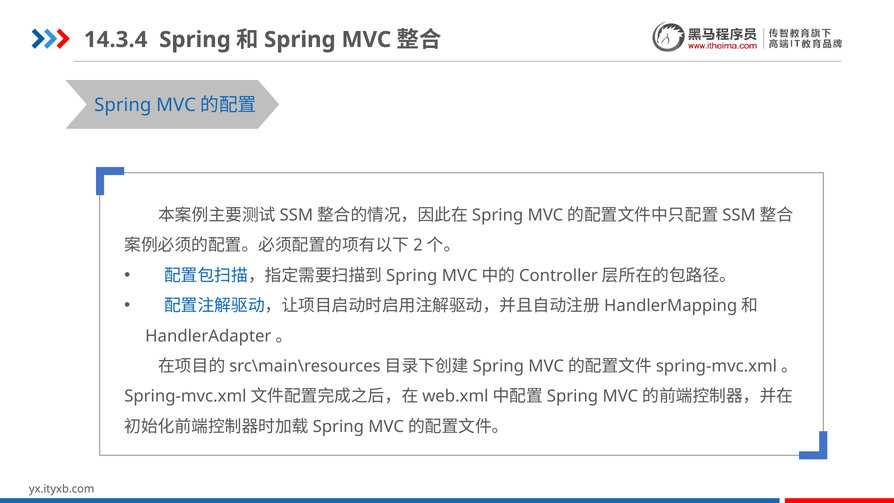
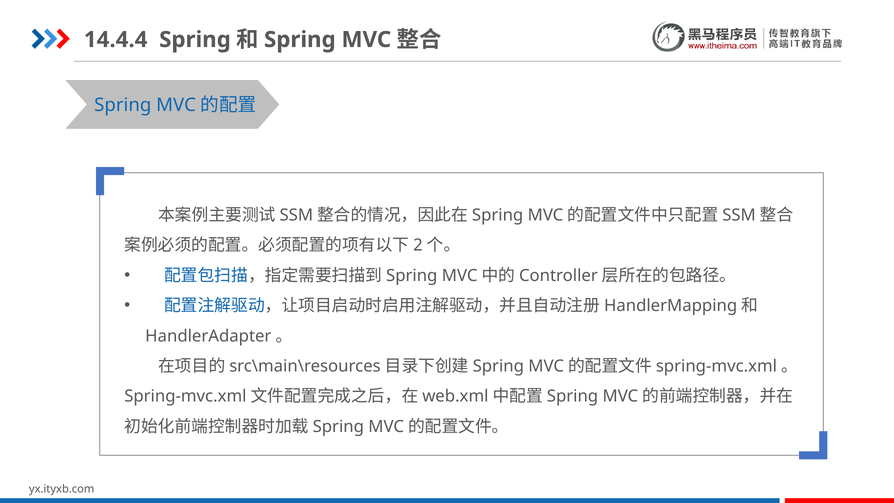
14.3.4: 14.3.4 -> 14.4.4 (116, 40)
